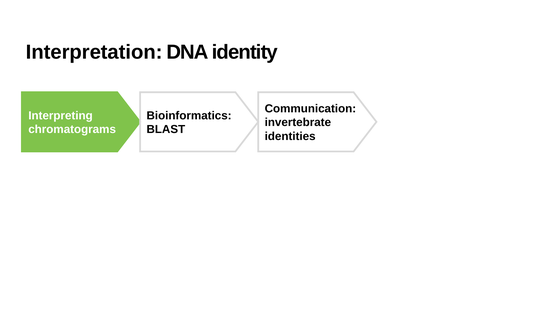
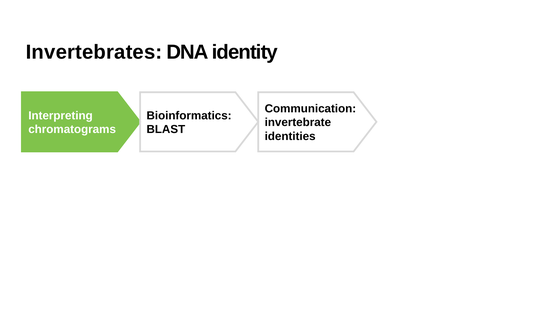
Interpretation: Interpretation -> Invertebrates (94, 52)
